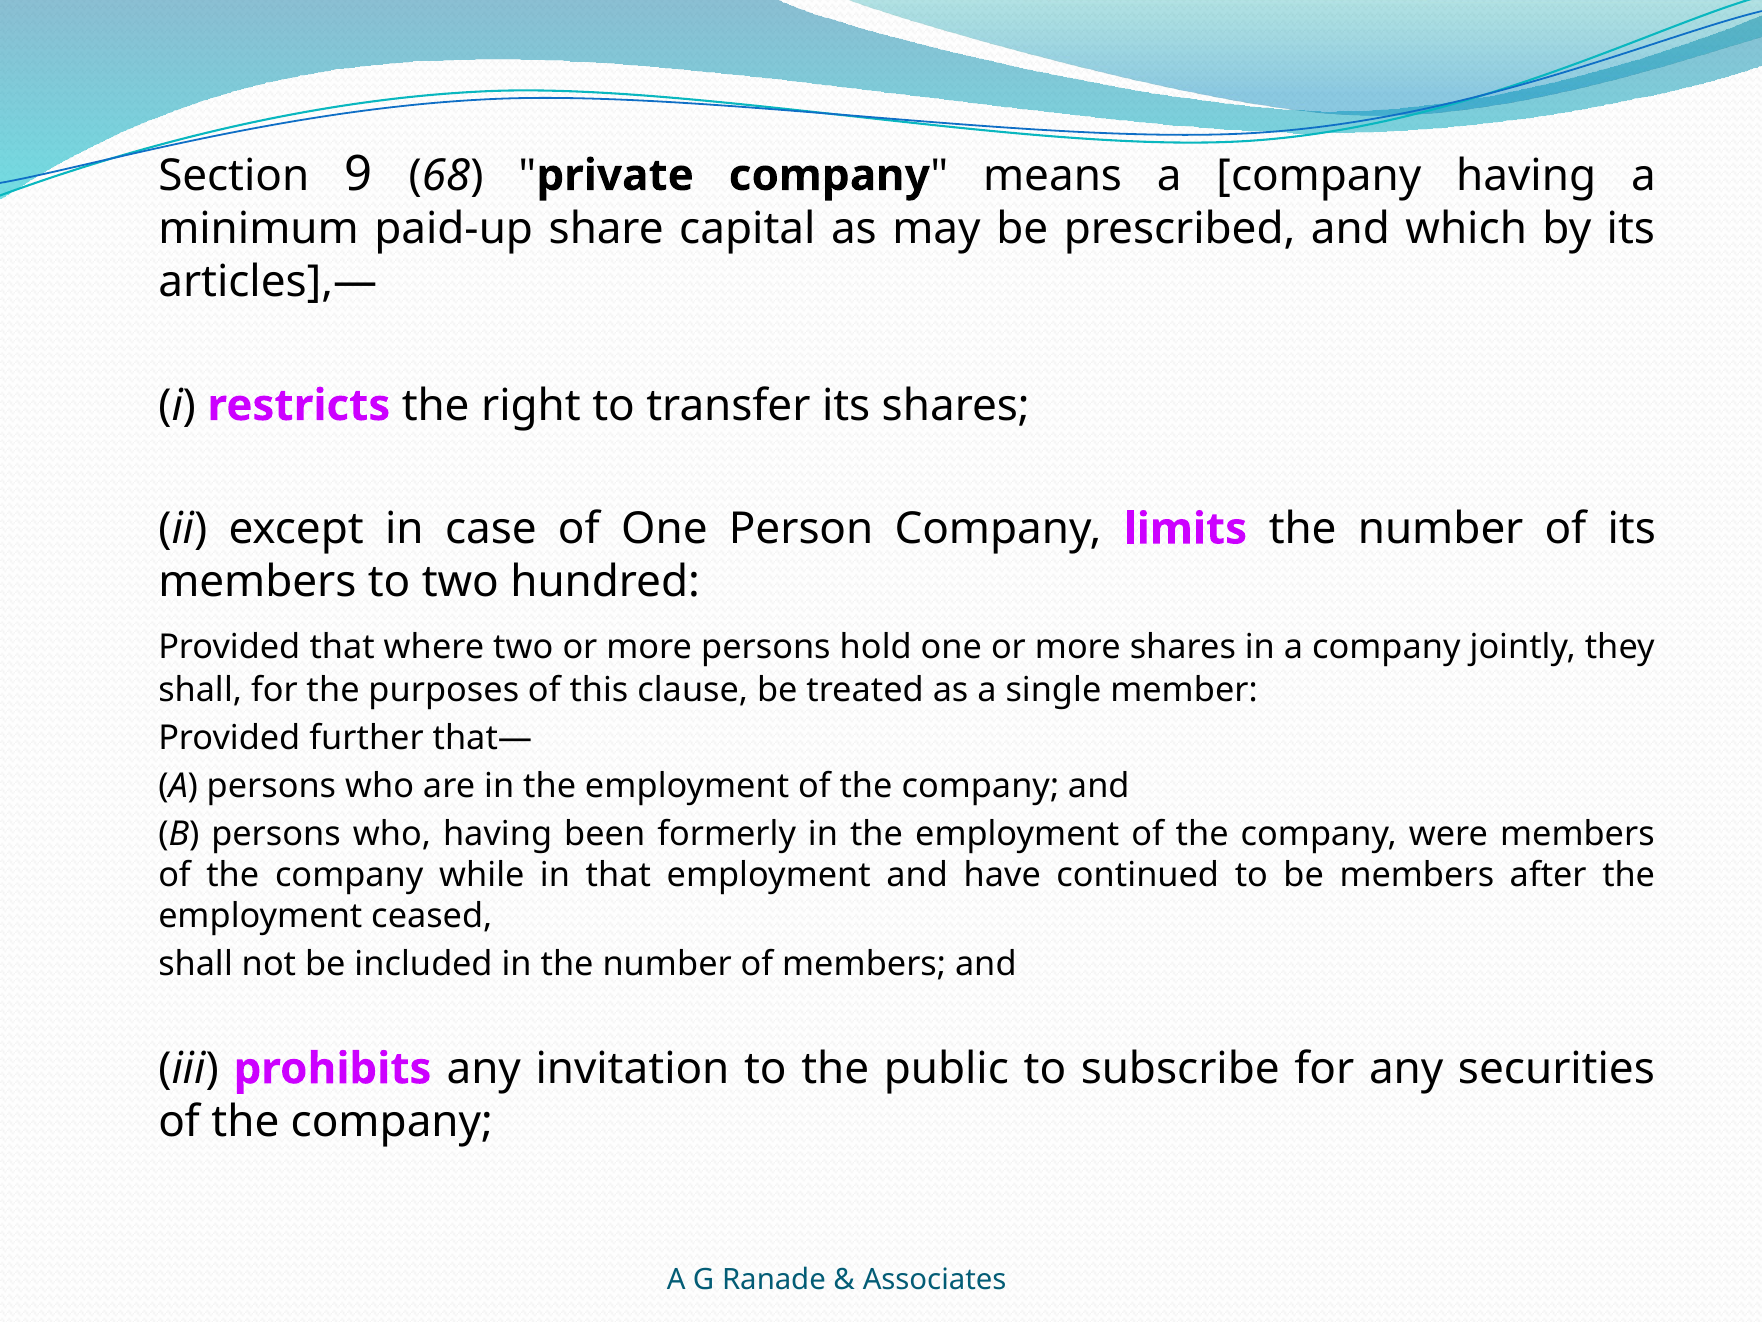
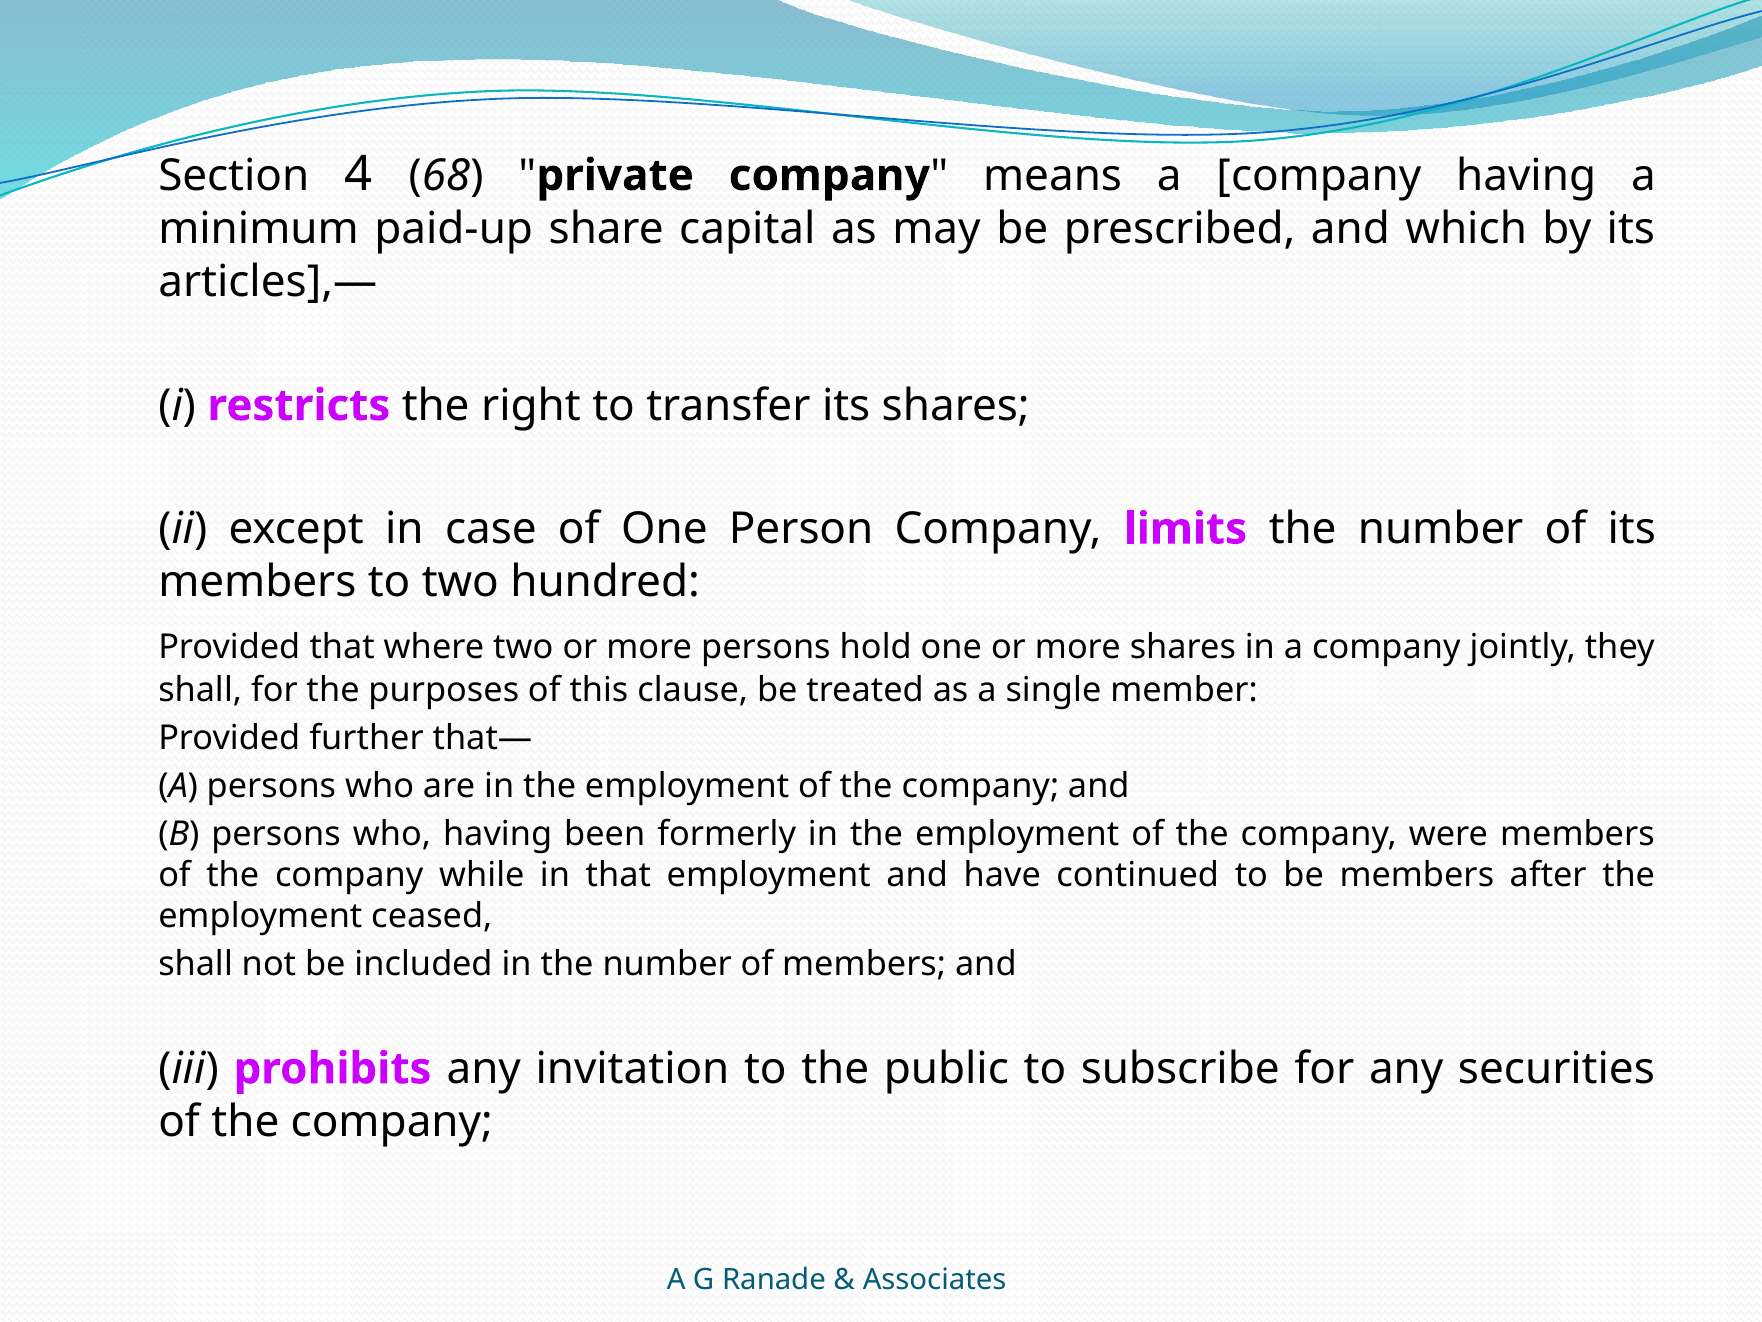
9: 9 -> 4 (359, 174)
